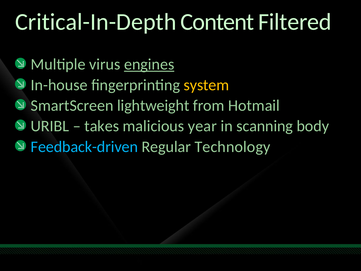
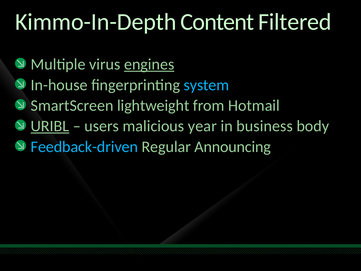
Critical-In-Depth: Critical-In-Depth -> Kimmo-In-Depth (96, 22)
system colour: yellow -> light blue (206, 85)
URIBL underline: none -> present (50, 126)
takes: takes -> users (102, 126)
scanning: scanning -> business (265, 126)
Technology: Technology -> Announcing (233, 147)
